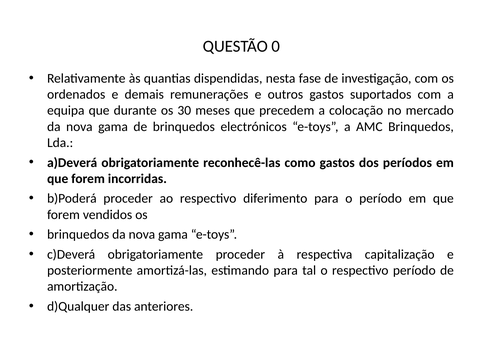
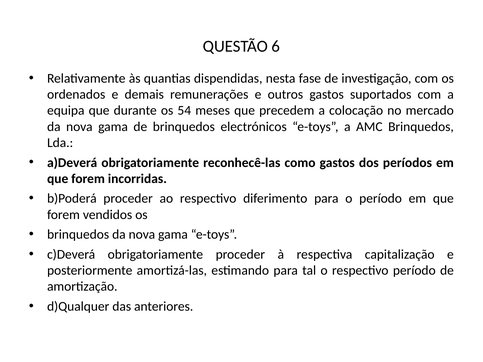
0: 0 -> 6 (276, 46)
30: 30 -> 54 (184, 111)
